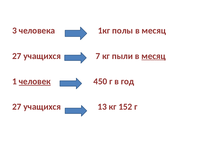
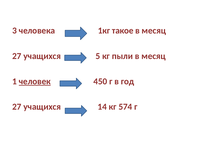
полы: полы -> такое (123, 30)
7: 7 -> 5 (98, 56)
месяц underline: present -> none (154, 56)
13: 13 -> 14 (102, 106)
152: 152 -> 574 (125, 106)
